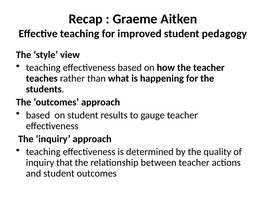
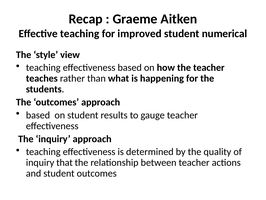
pedagogy: pedagogy -> numerical (225, 34)
